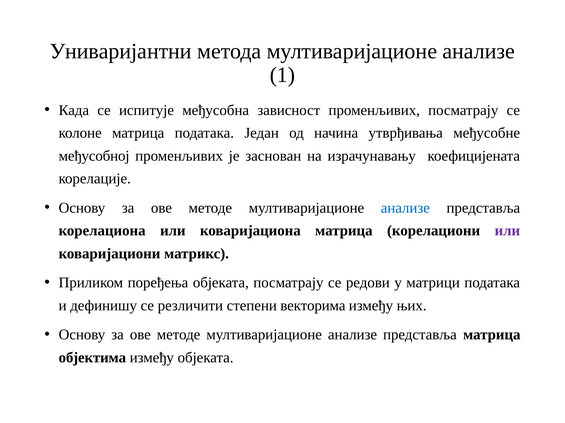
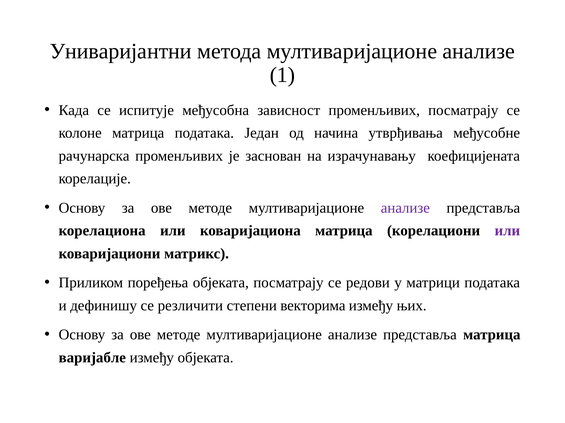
међусобној: међусобној -> рачунарска (94, 156)
анализе colour: blue -> purple (405, 208)
објектима: објектима -> варијабле (92, 358)
